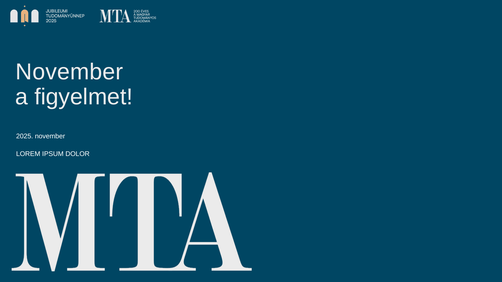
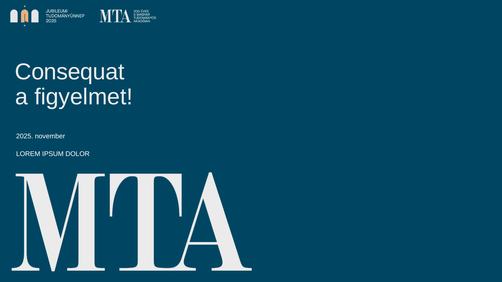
November: November -> Consequat (70, 72)
